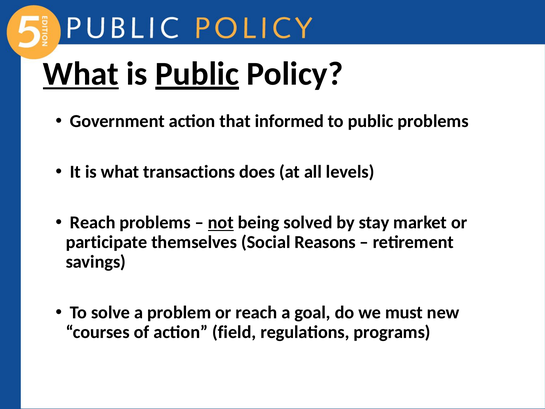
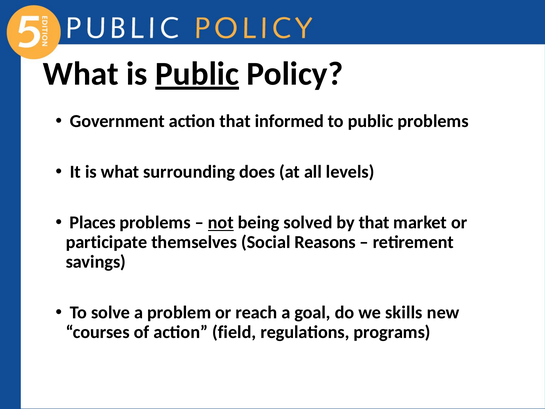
What underline: present -> none (81, 74)
transactions: transactions -> surrounding (189, 172)
Reach: Reach -> Places (93, 222)
by stay: stay -> that (374, 222)
must: must -> skills (404, 312)
